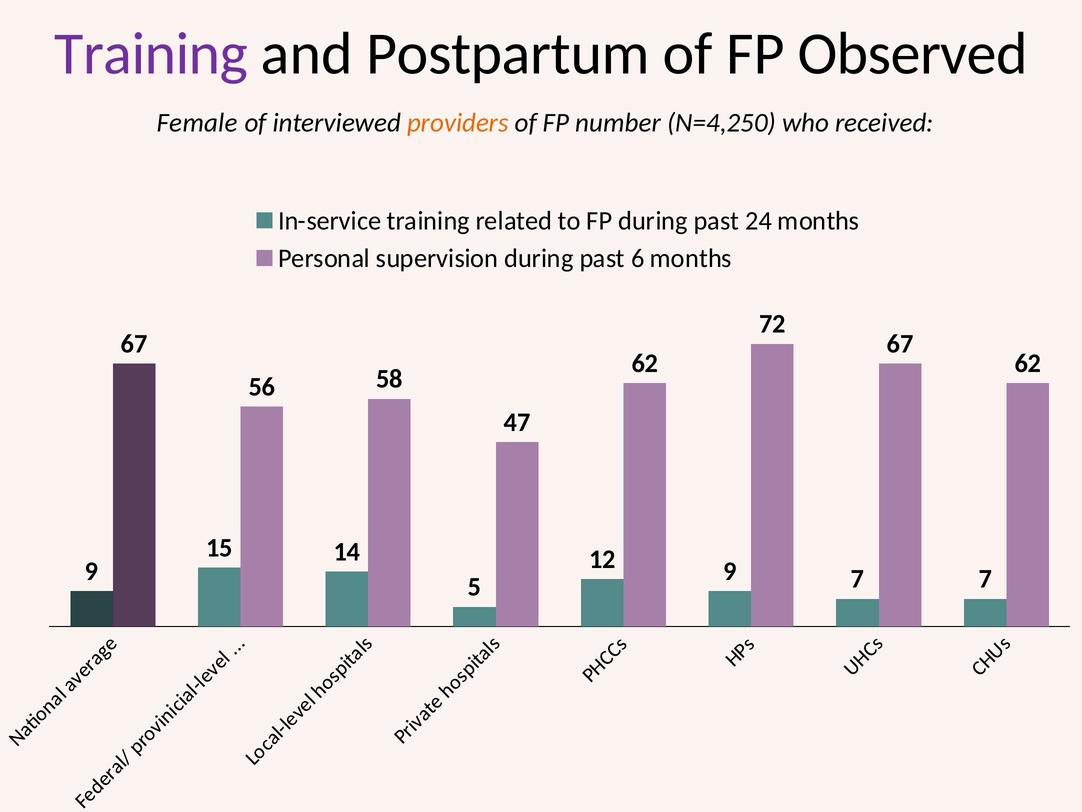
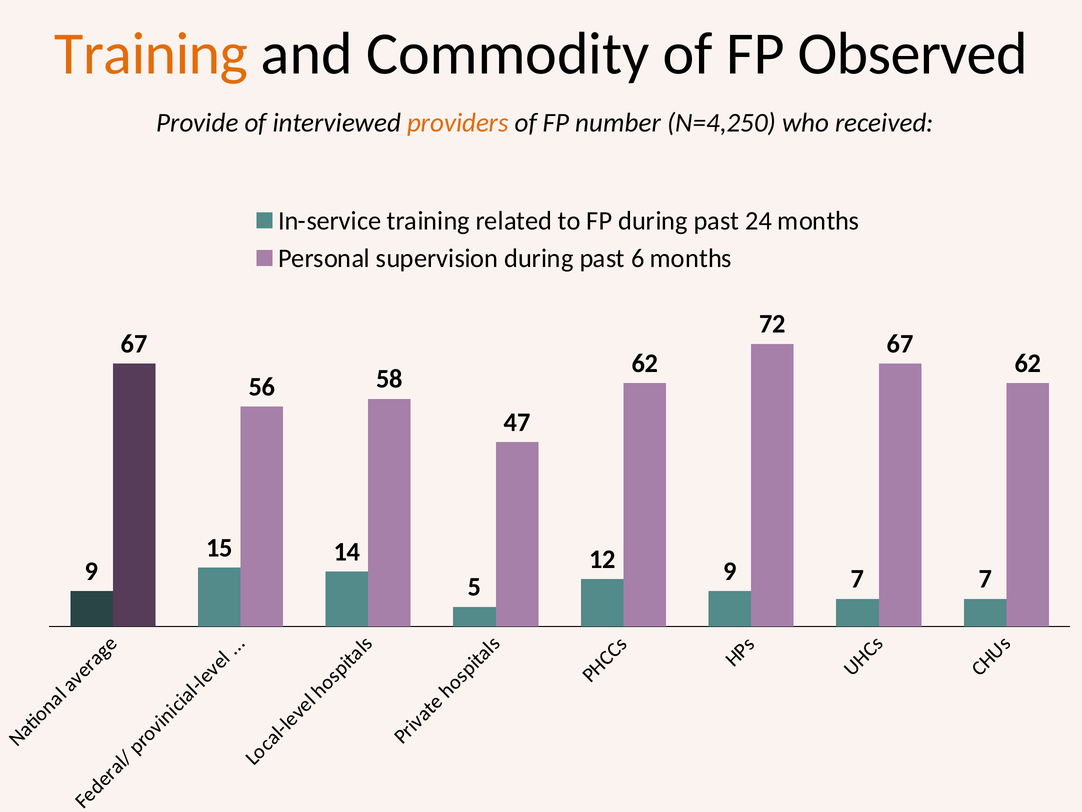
Training colour: purple -> orange (151, 54)
Postpartum: Postpartum -> Commodity (508, 54)
Female: Female -> Provide (197, 123)
